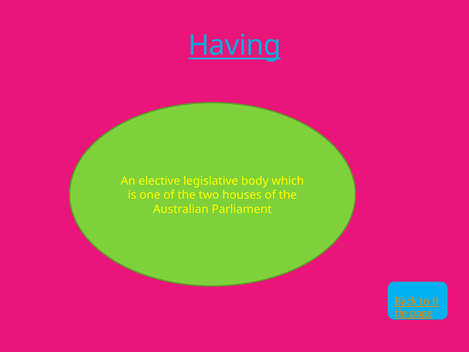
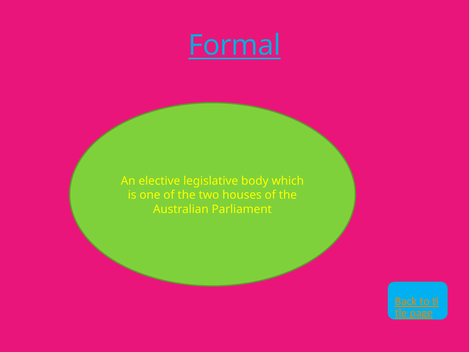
Having: Having -> Formal (235, 45)
